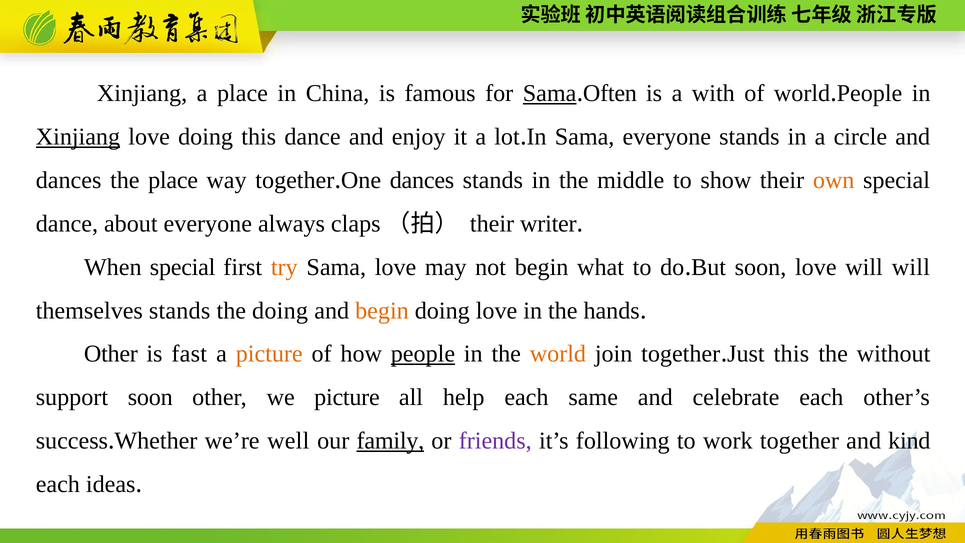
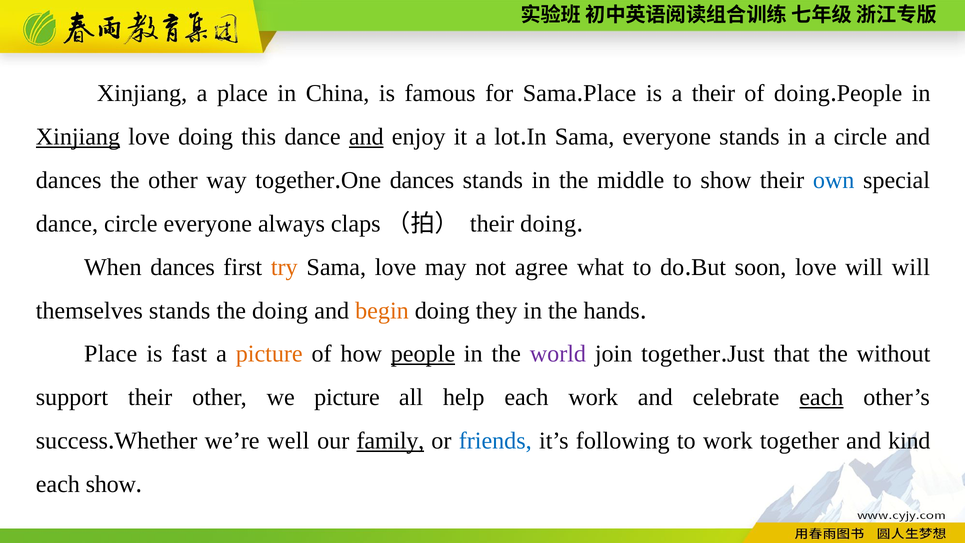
Sama underline: present -> none (550, 93)
Often: Often -> Place (610, 93)
a with: with -> their (713, 93)
of world: world -> doing (802, 93)
and underline: none -> present (366, 137)
the place: place -> other (173, 180)
own colour: orange -> blue (834, 180)
dance about: about -> circle (131, 224)
their writer: writer -> doing (548, 224)
When special: special -> dances (183, 267)
not begin: begin -> agree (541, 267)
doing love: love -> they (497, 311)
Other: Other -> Place (111, 354)
world colour: orange -> purple (558, 354)
this: this -> that (792, 354)
support soon: soon -> their (150, 397)
each same: same -> work (593, 397)
each underline: none -> present (821, 397)
friends colour: purple -> blue (495, 441)
each ideas: ideas -> show (111, 484)
